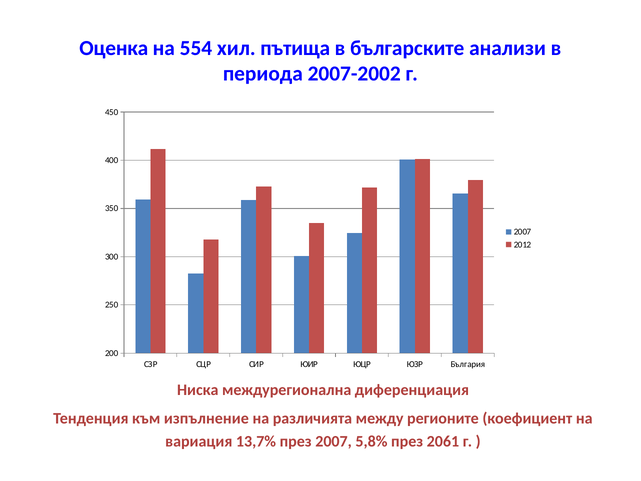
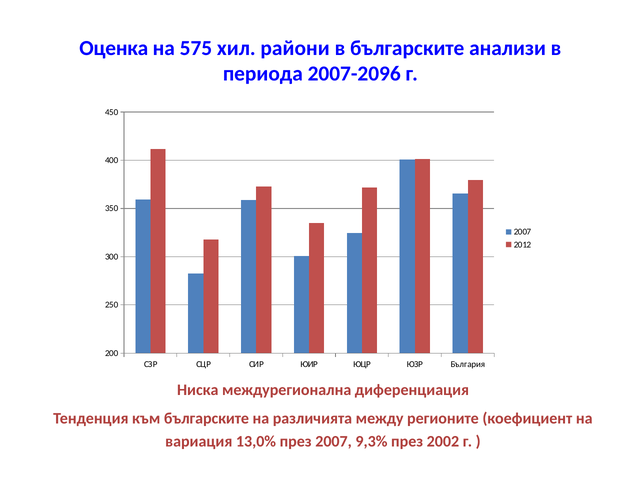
554: 554 -> 575 (196, 48)
пътища: пътища -> райони (295, 48)
2007-2002: 2007-2002 -> 2007-2096 (354, 74)
към изпълнение: изпълнение -> българските (206, 418)
13,7%: 13,7% -> 13,0% (256, 441)
5,8%: 5,8% -> 9,3% (372, 441)
2061: 2061 -> 2002 (443, 441)
